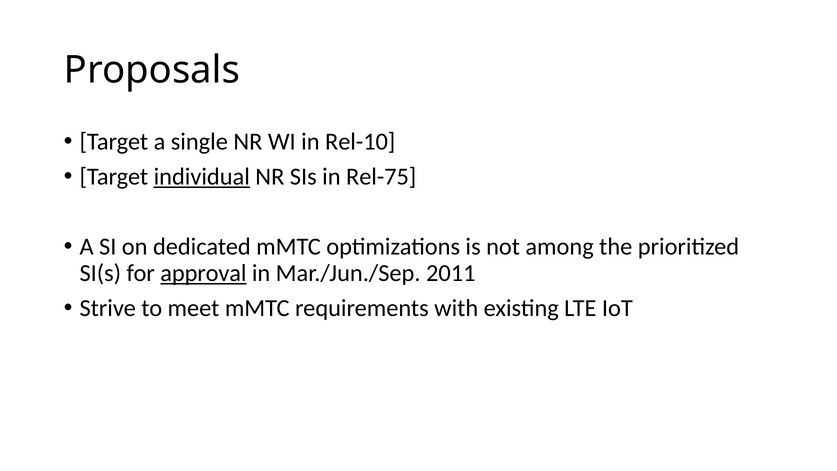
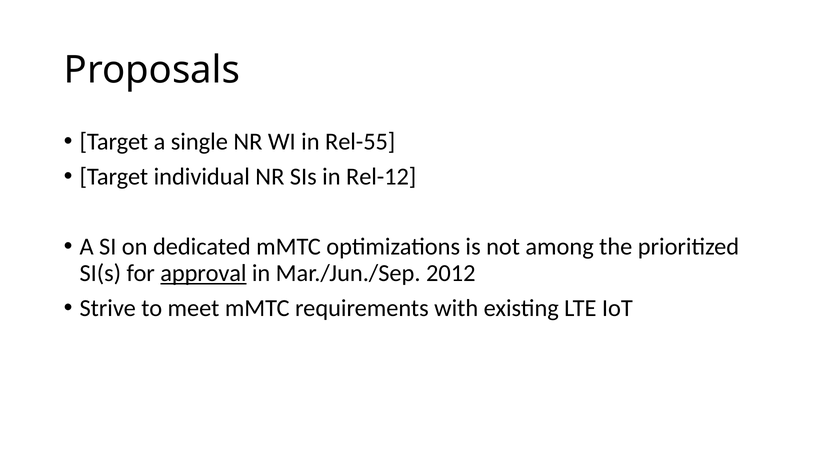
Rel-10: Rel-10 -> Rel-55 (360, 142)
individual underline: present -> none (202, 177)
Rel-75: Rel-75 -> Rel-12 (381, 177)
2011: 2011 -> 2012 (451, 273)
